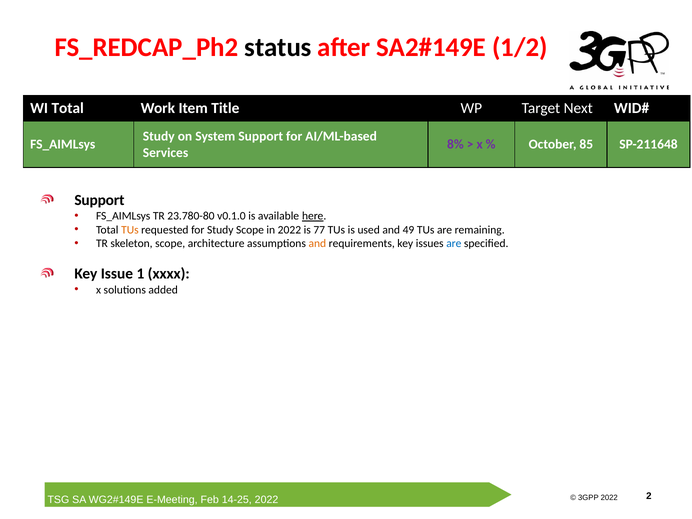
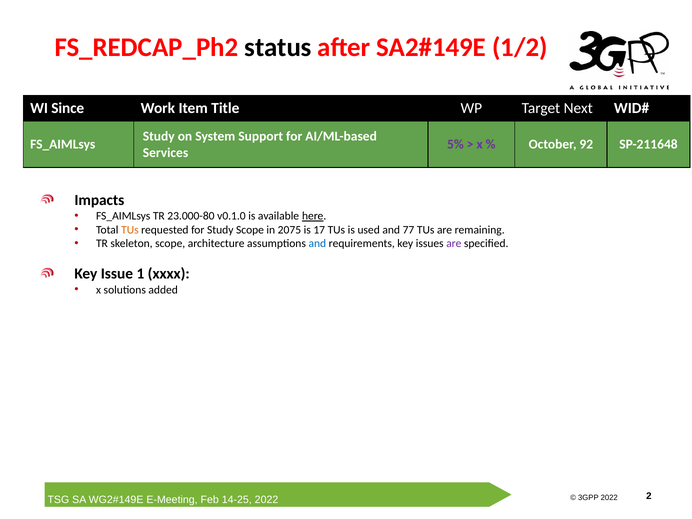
WI Total: Total -> Since (68, 108)
8%: 8% -> 5% (455, 144)
85: 85 -> 92 (586, 144)
Support: Support -> Impacts (99, 200)
23.780-80: 23.780-80 -> 23.000-80 (191, 216)
in 2022: 2022 -> 2075 (289, 230)
77: 77 -> 17 (319, 230)
49: 49 -> 77 (408, 230)
and colour: orange -> blue (317, 244)
are colour: blue -> purple (454, 244)
